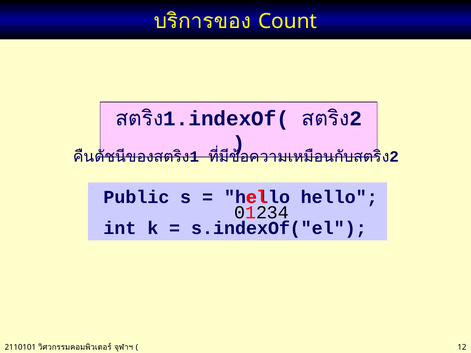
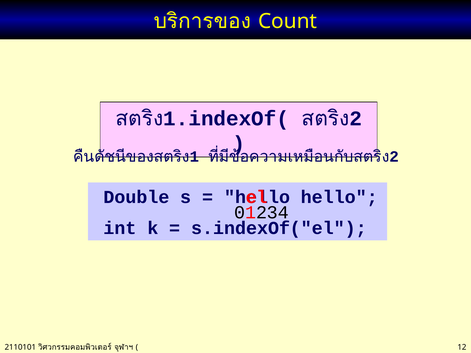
Public: Public -> Double (136, 197)
